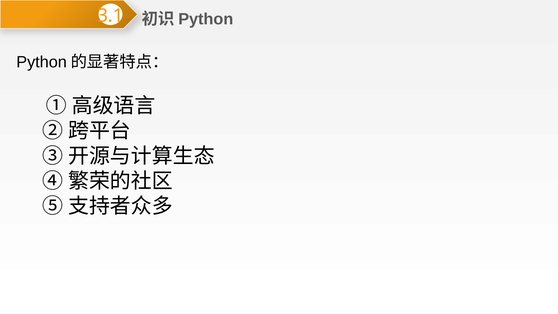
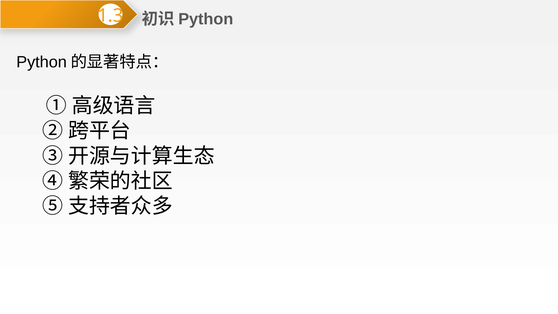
3.1: 3.1 -> 1.3 (110, 16)
